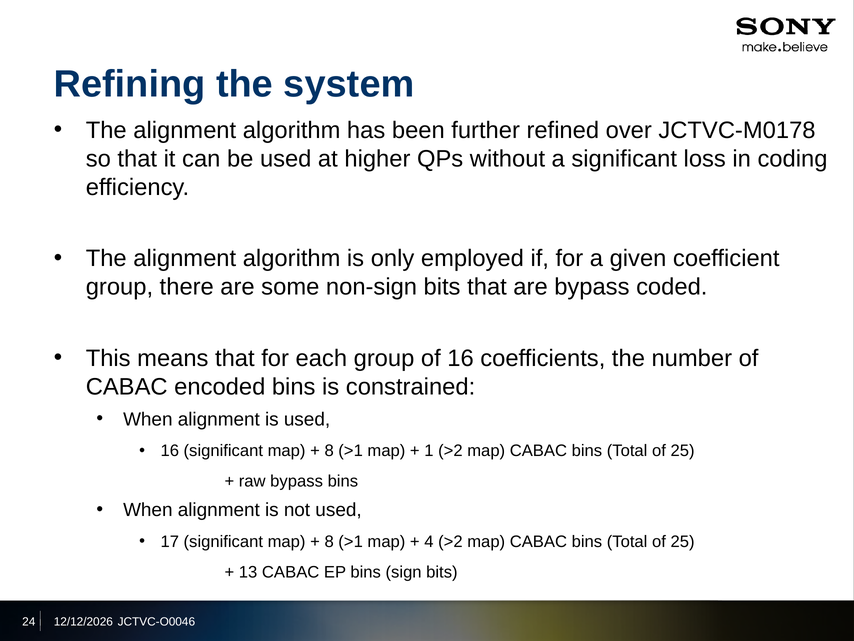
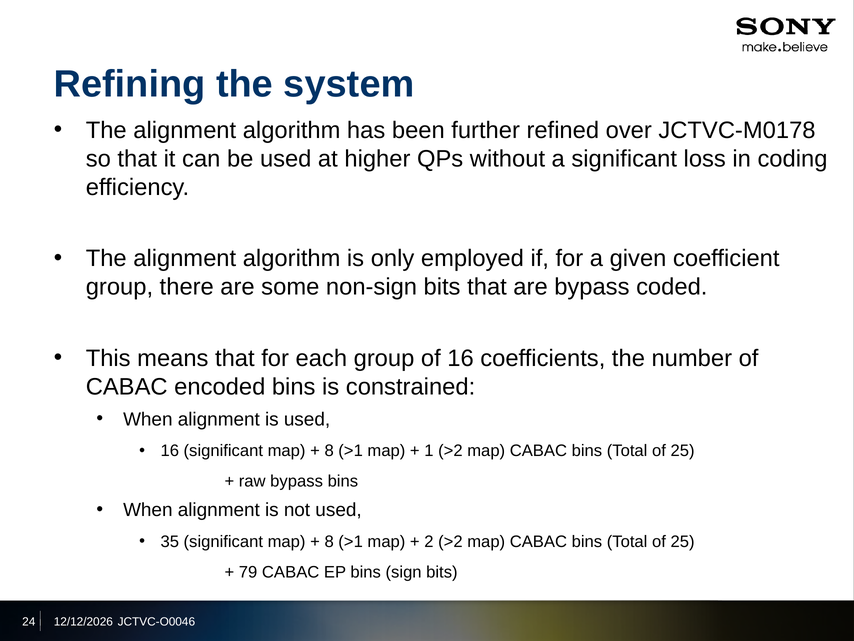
17: 17 -> 35 (170, 541)
4: 4 -> 2 (429, 541)
13: 13 -> 79 (248, 572)
